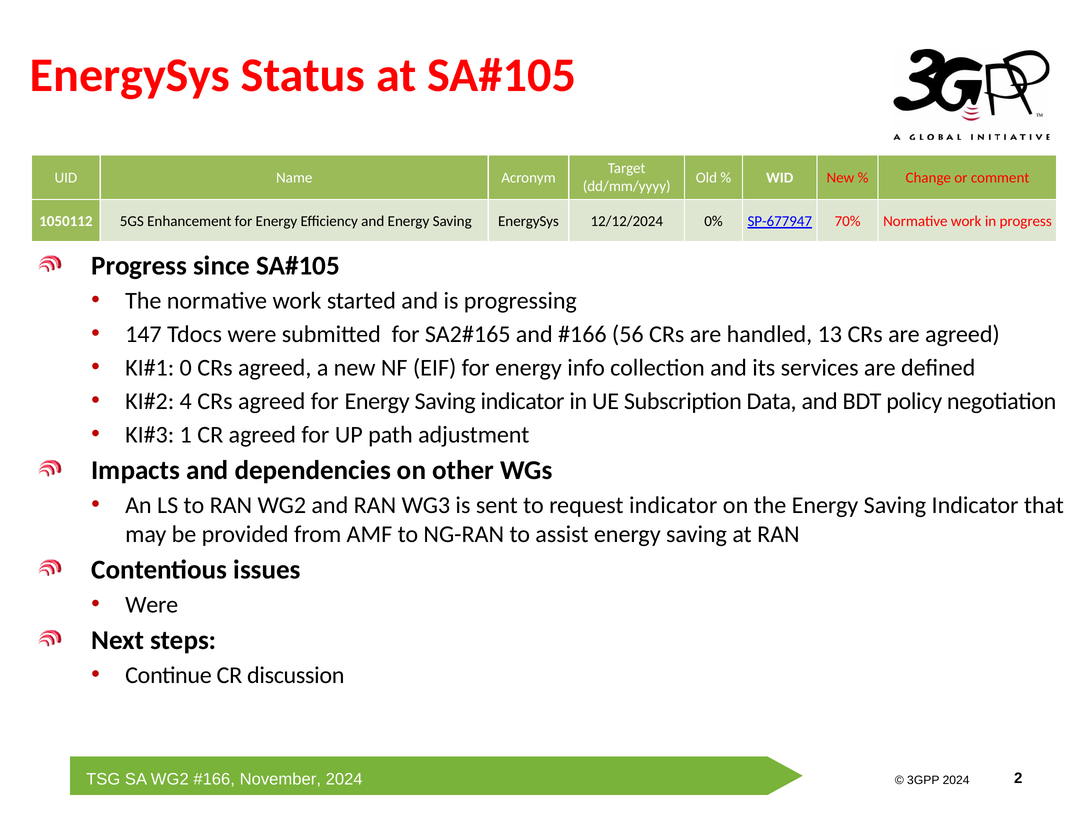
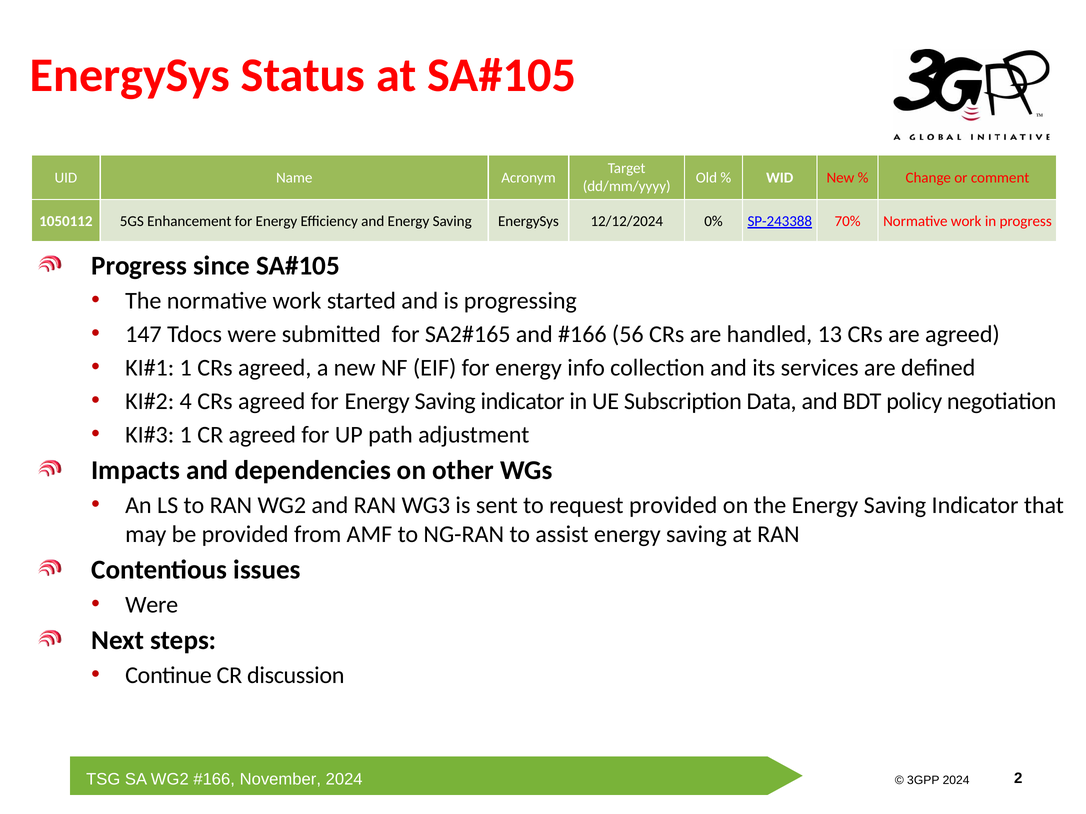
SP-677947: SP-677947 -> SP-243388 (780, 221)
0: 0 -> 1 (186, 368)
request indicator: indicator -> provided (673, 506)
